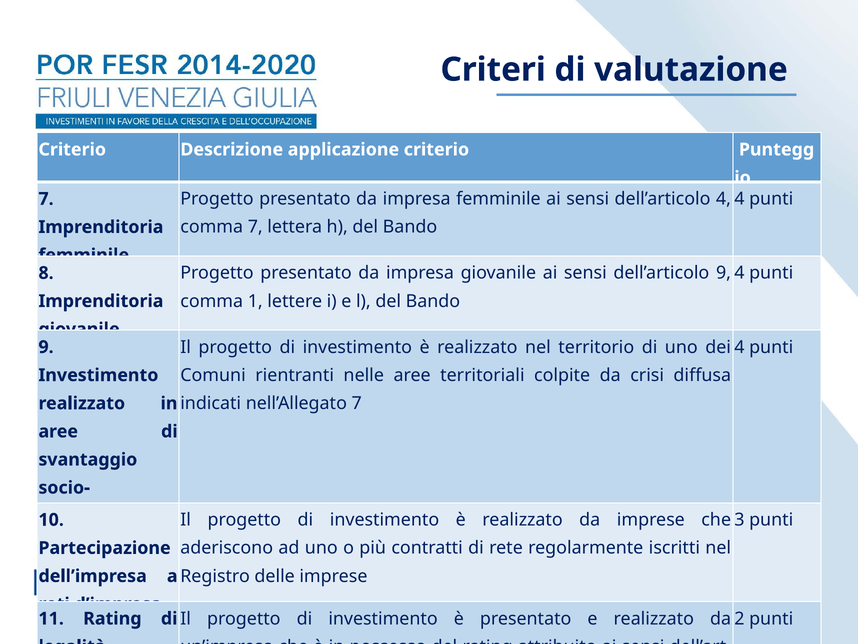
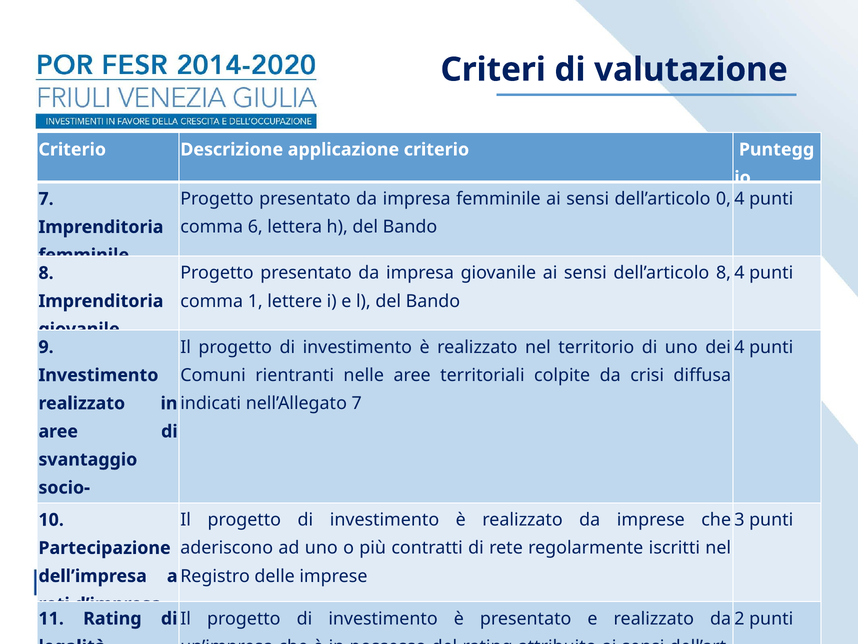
dell’articolo 4: 4 -> 0 (724, 199)
comma 7: 7 -> 6 (255, 227)
dell’articolo 9: 9 -> 8 (723, 273)
